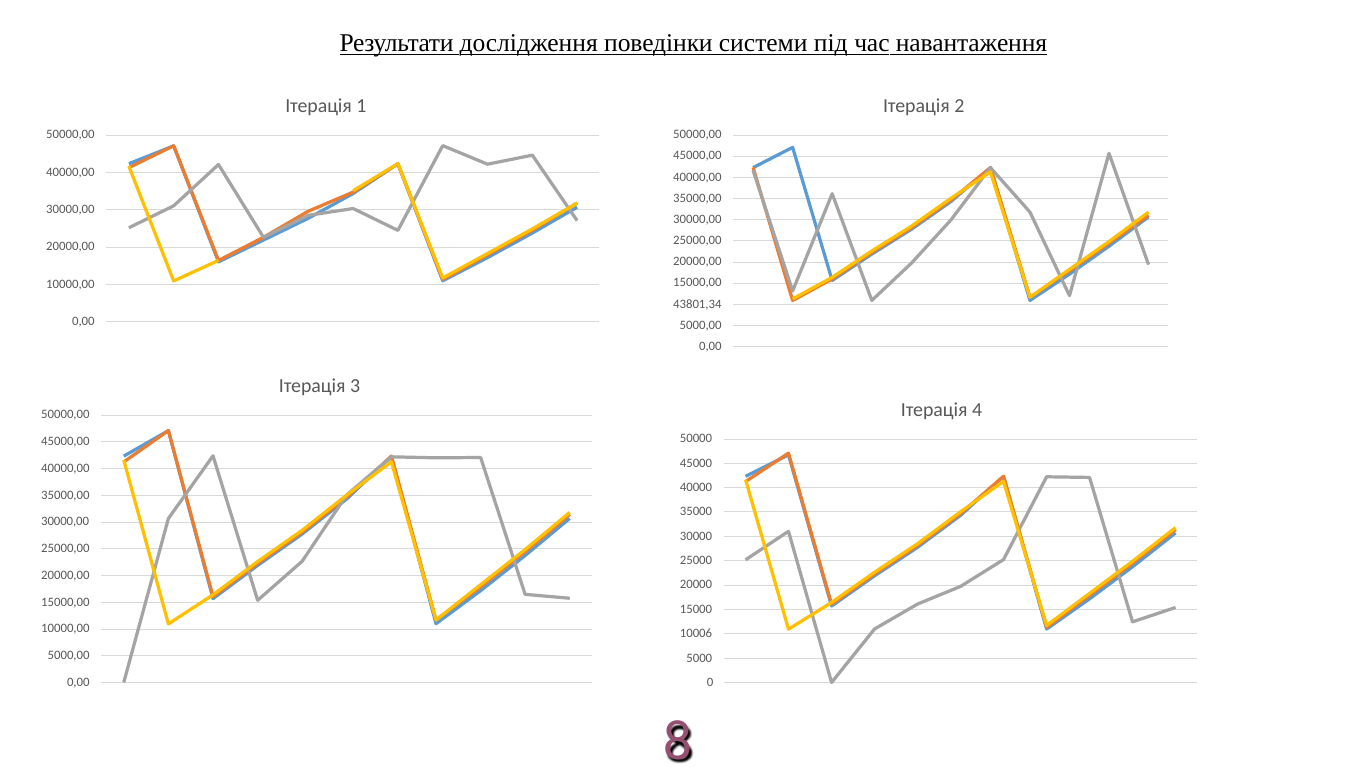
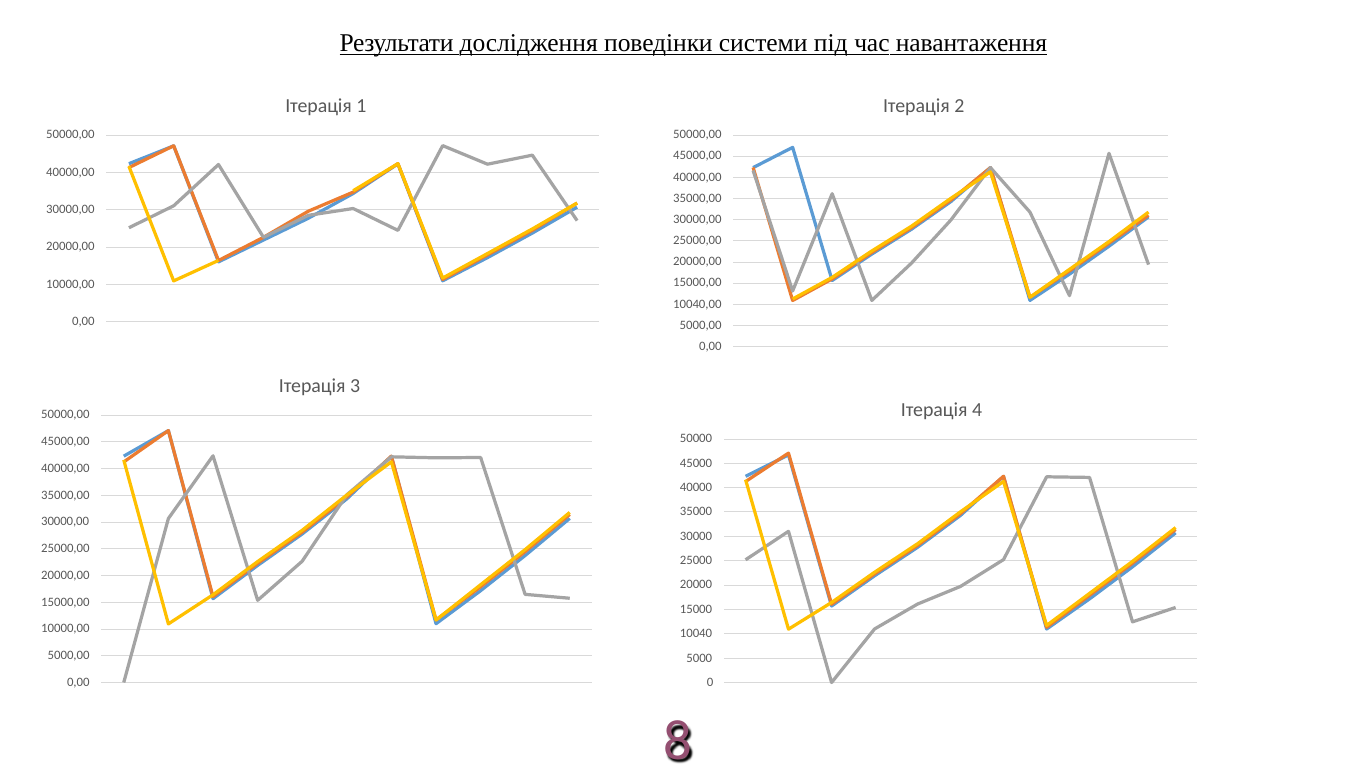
43801,34: 43801,34 -> 10040,00 (697, 304)
10006: 10006 -> 10040 (696, 633)
